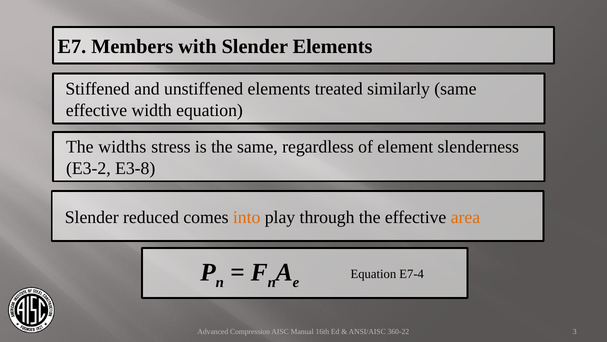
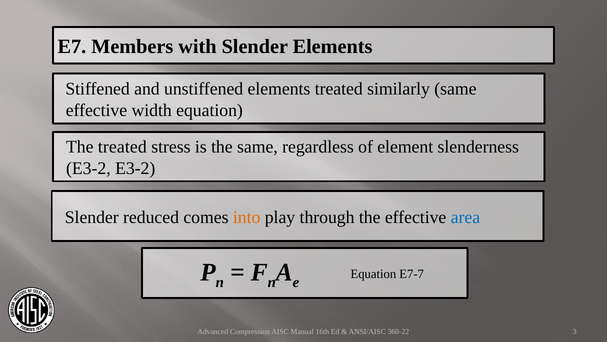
The widths: widths -> treated (122, 147)
E3-2 E3-8: E3-8 -> E3-2 (135, 168)
area colour: orange -> blue (465, 217)
E7-4: E7-4 -> E7-7 (412, 274)
